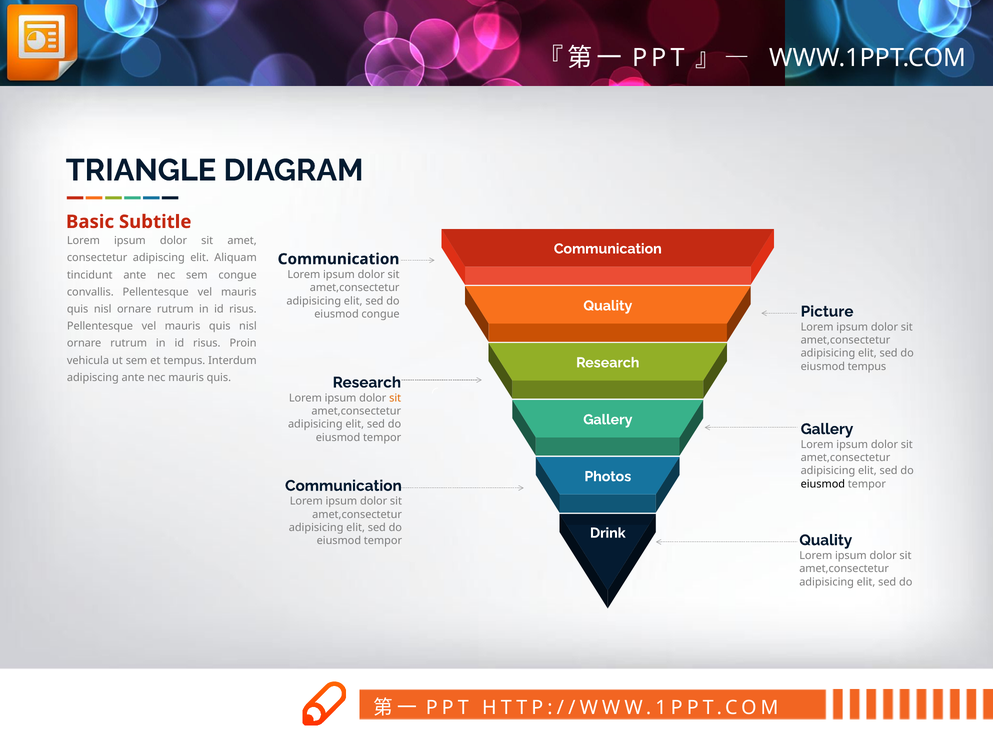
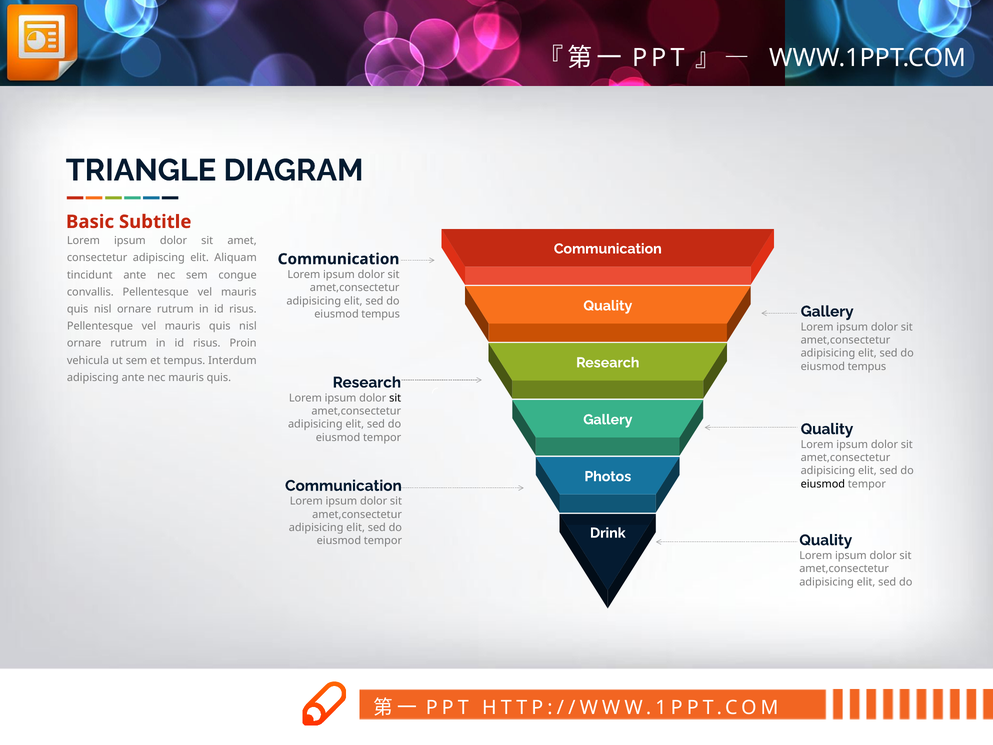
Picture: Picture -> Gallery (827, 311)
congue: congue -> tempus (381, 314)
sit colour: orange -> black (395, 398)
Gallery: Gallery -> Quality (827, 429)
